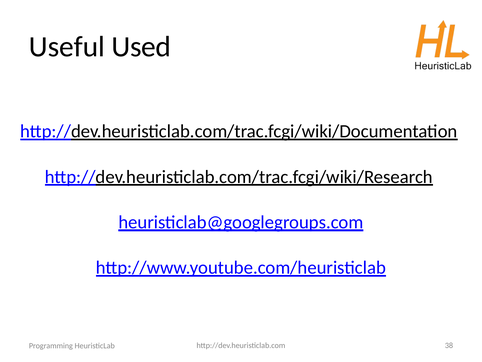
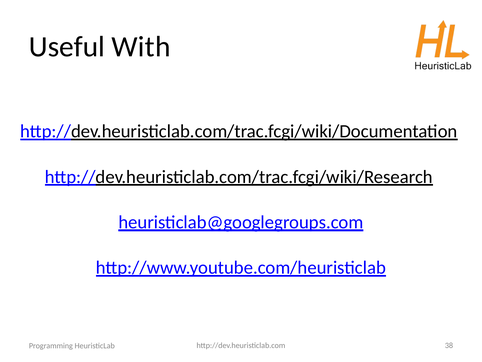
Used: Used -> With (141, 47)
